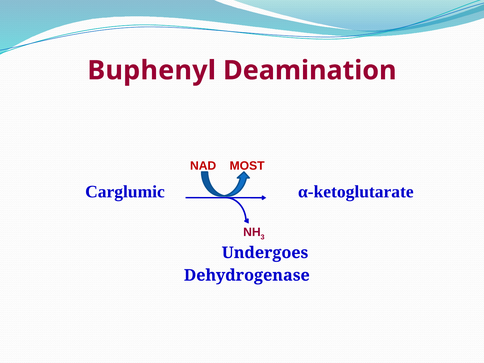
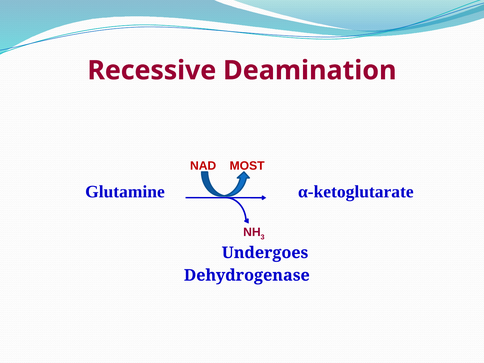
Buphenyl: Buphenyl -> Recessive (152, 70)
Carglumic: Carglumic -> Glutamine (125, 192)
